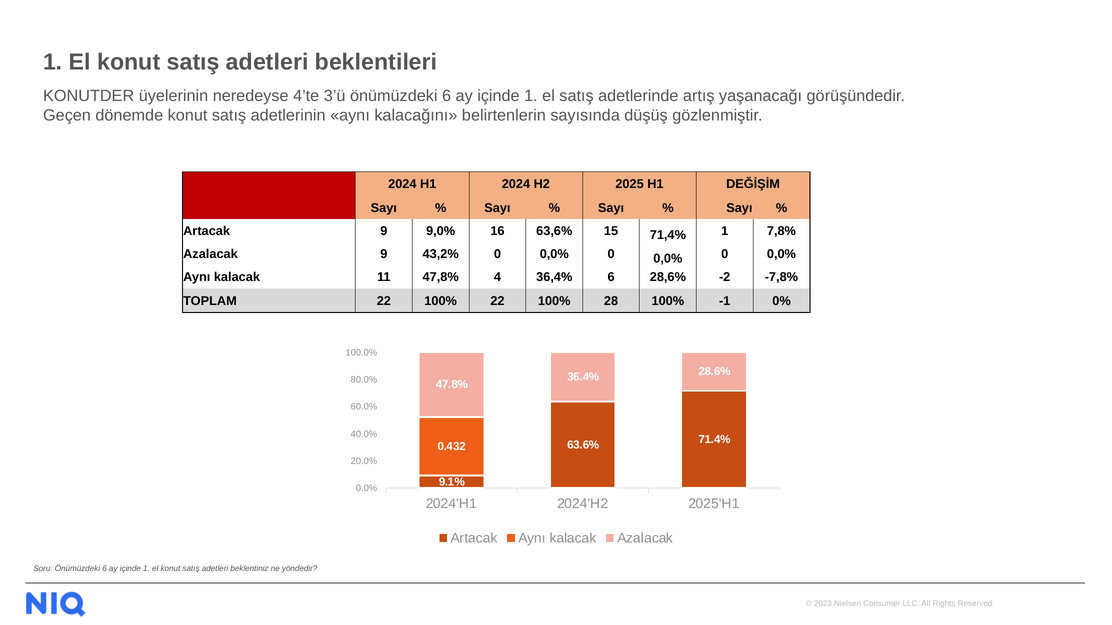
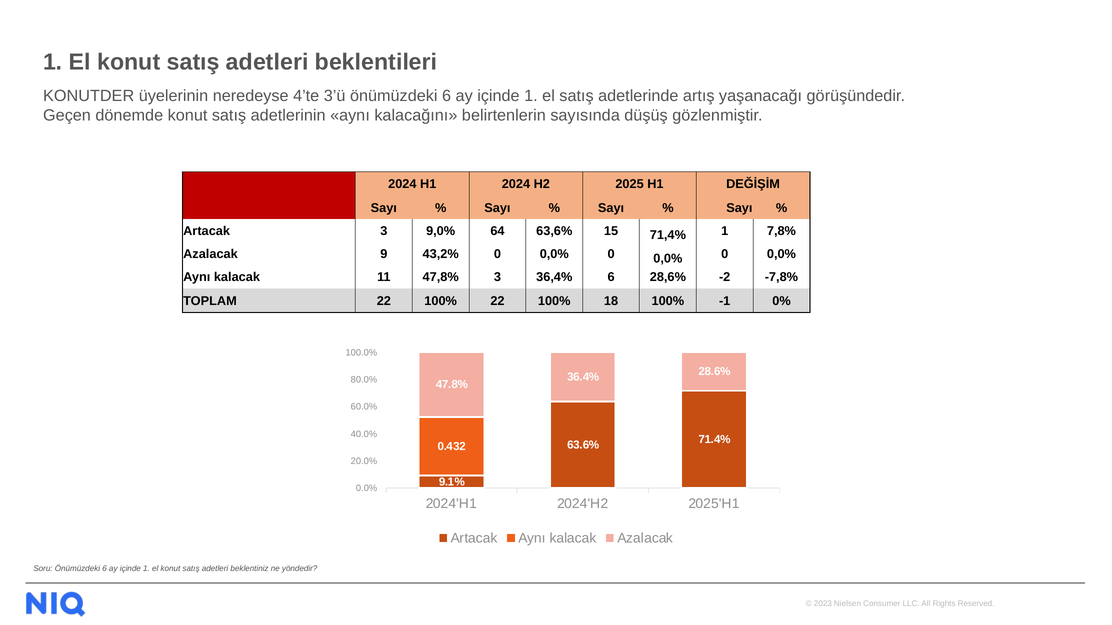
Artacak 9: 9 -> 3 (384, 231)
16: 16 -> 64 (497, 231)
47,8% 4: 4 -> 3 (497, 278)
28: 28 -> 18 (611, 301)
